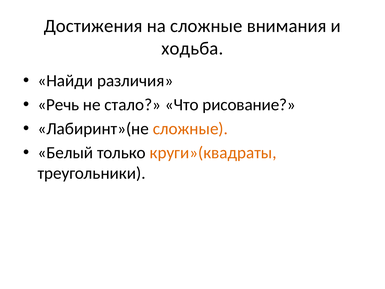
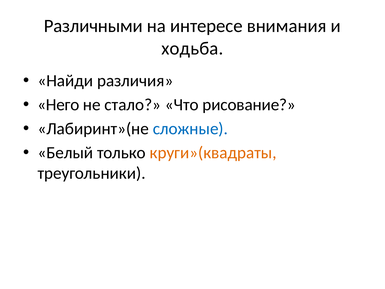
Достижения: Достижения -> Различными (93, 26)
на сложные: сложные -> интересе (206, 26)
Речь: Речь -> Него (58, 105)
сложные colour: orange -> blue (190, 129)
